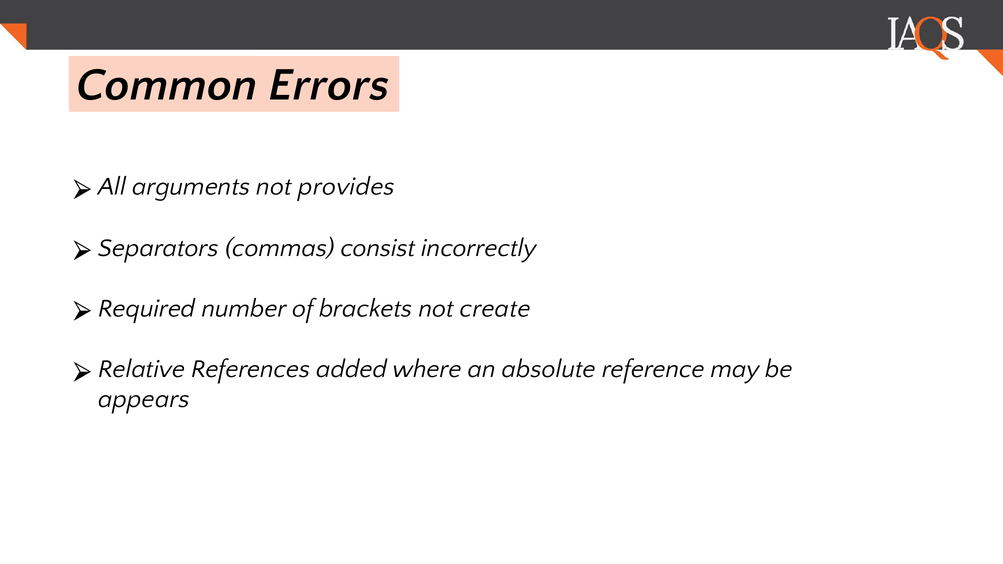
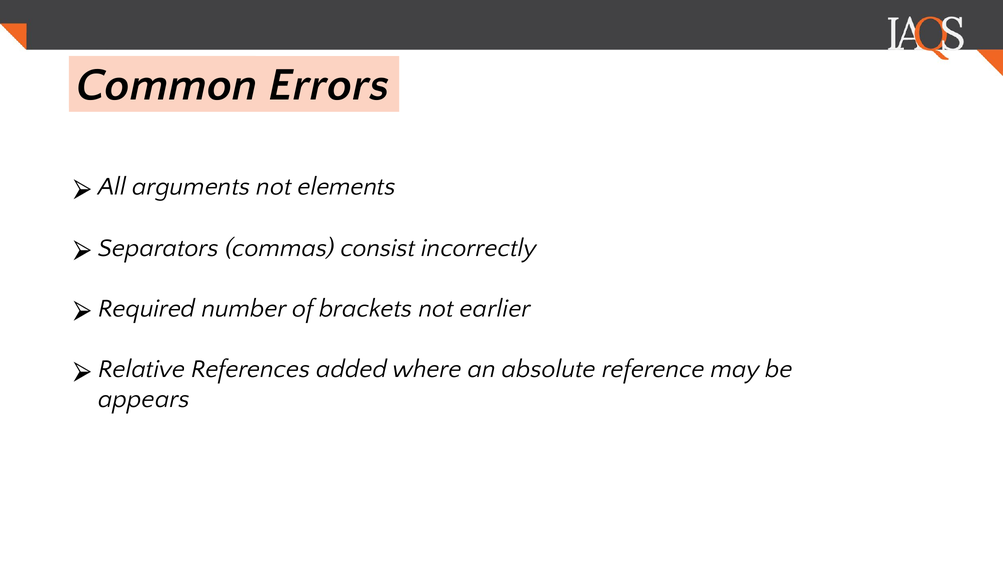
provides: provides -> elements (347, 187)
create: create -> earlier (495, 308)
